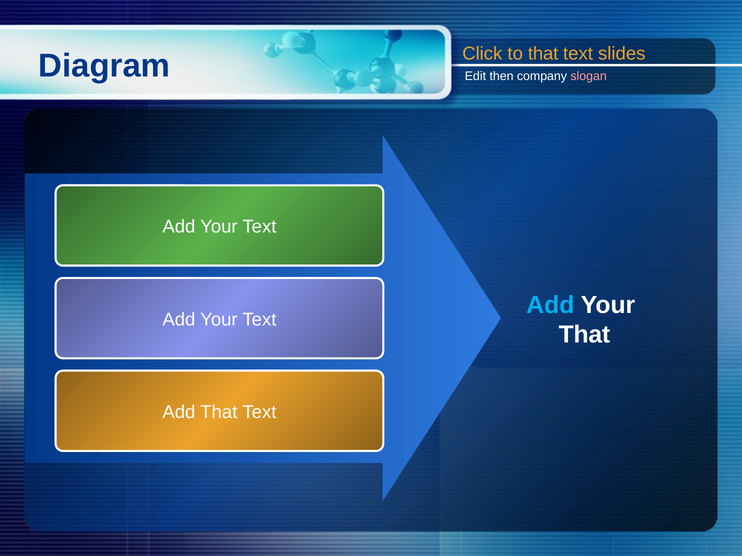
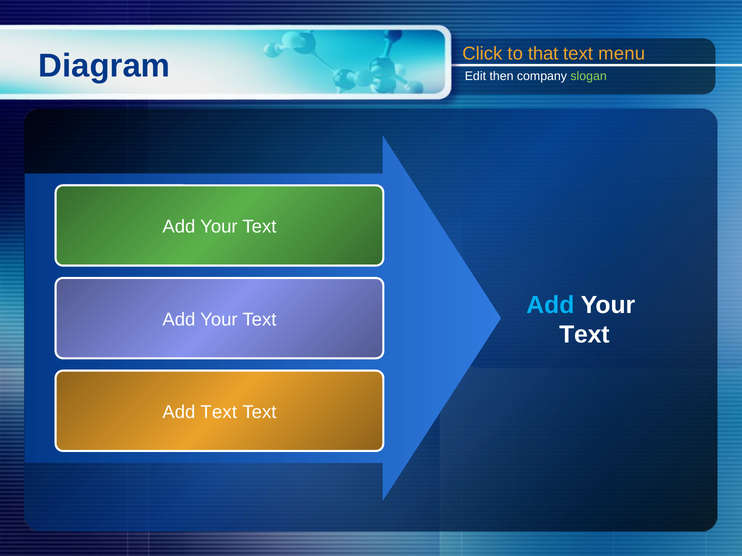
slides: slides -> menu (622, 54)
slogan colour: pink -> light green (589, 76)
That: That -> Text (584, 335)
Add That: That -> Text (219, 412)
